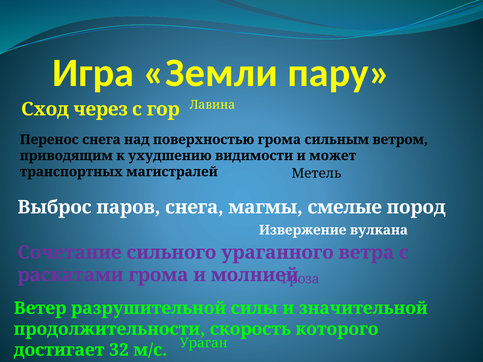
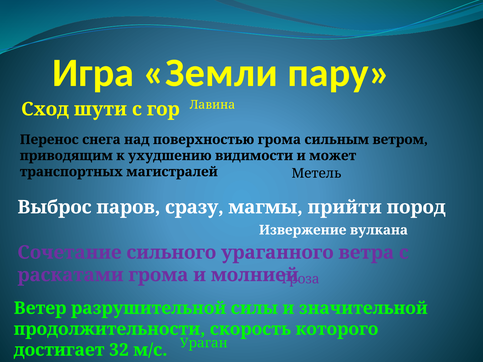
через: через -> шути (100, 109)
паров снега: снега -> сразу (194, 207)
смелые: смелые -> прийти (345, 207)
